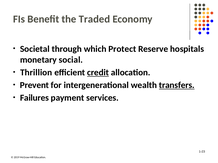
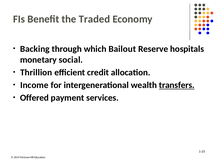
Societal: Societal -> Backing (35, 49)
Protect: Protect -> Bailout (122, 49)
credit underline: present -> none (98, 73)
Prevent: Prevent -> Income (34, 85)
Failures: Failures -> Offered (34, 98)
